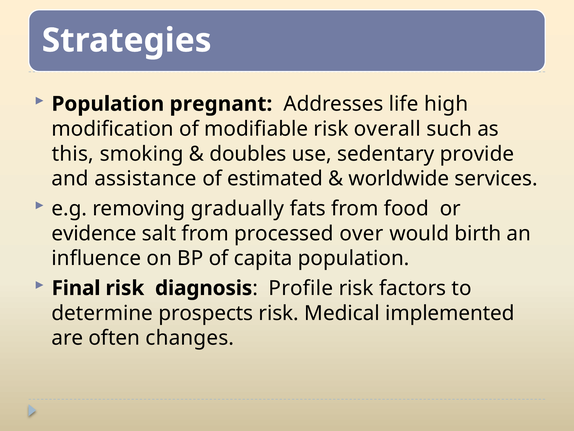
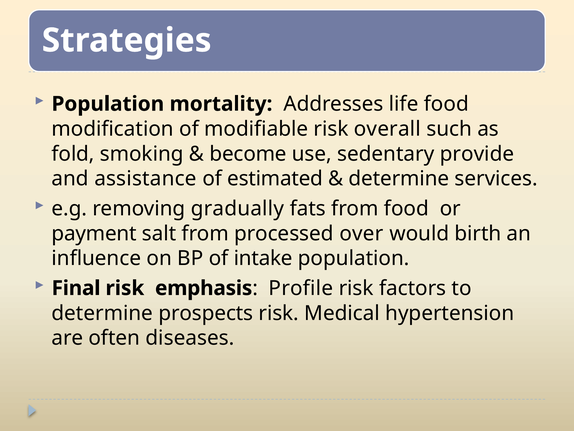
pregnant: pregnant -> mortality (221, 104)
life high: high -> food (446, 104)
this: this -> fold (73, 154)
doubles: doubles -> become (248, 154)
worldwide: worldwide -> determine (399, 179)
evidence: evidence -> payment (94, 233)
capita: capita -> intake (263, 258)
diagnosis: diagnosis -> emphasis (204, 288)
implemented: implemented -> hypertension (450, 313)
changes: changes -> diseases (190, 338)
